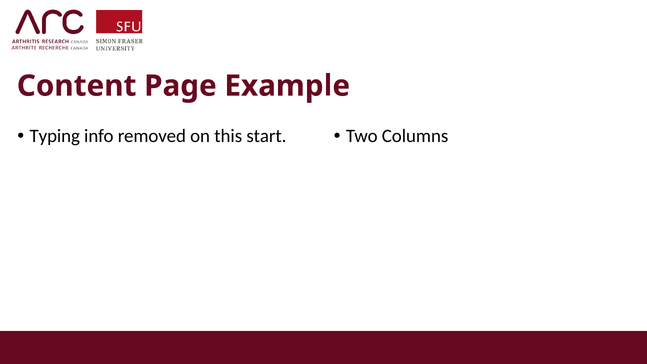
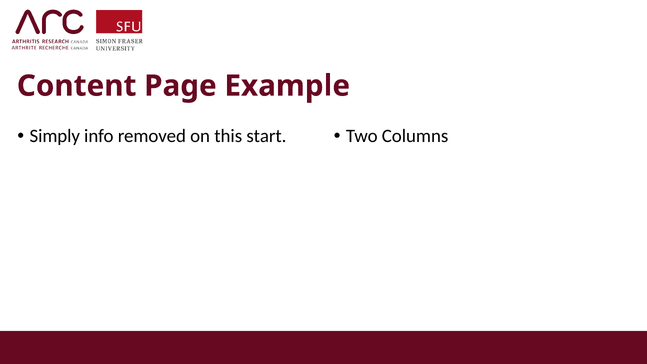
Typing: Typing -> Simply (55, 136)
